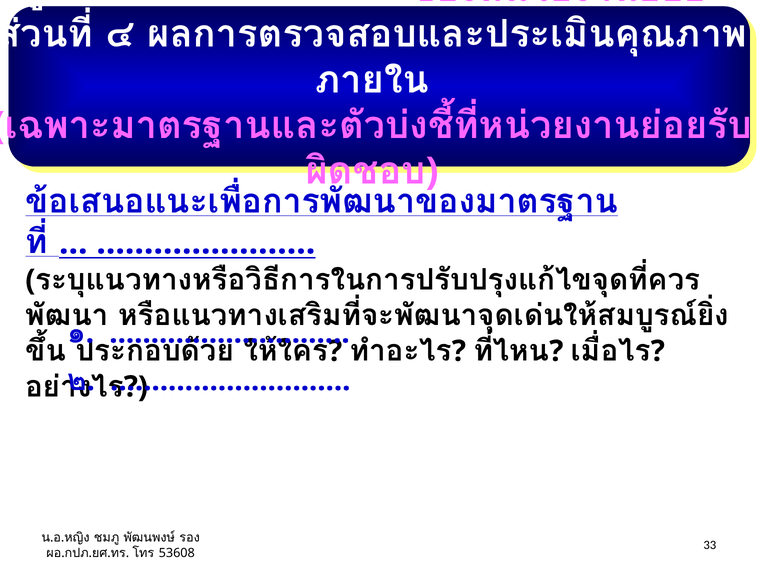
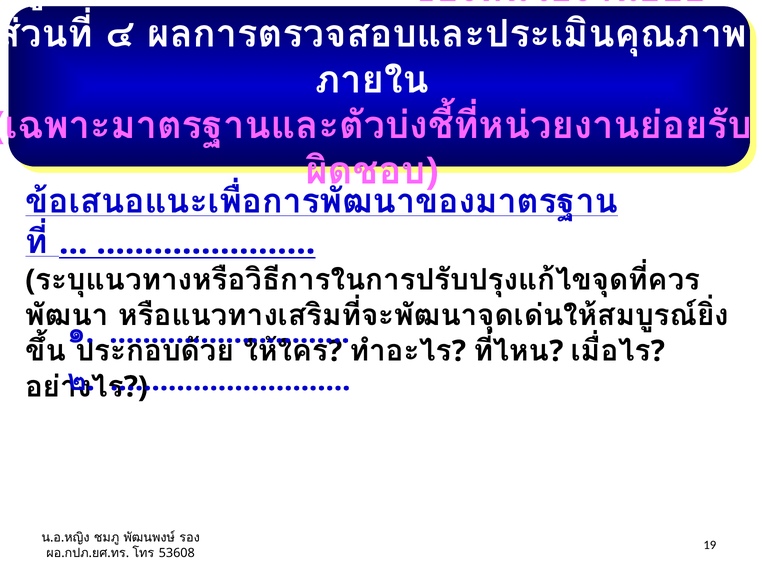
33: 33 -> 19 (710, 546)
